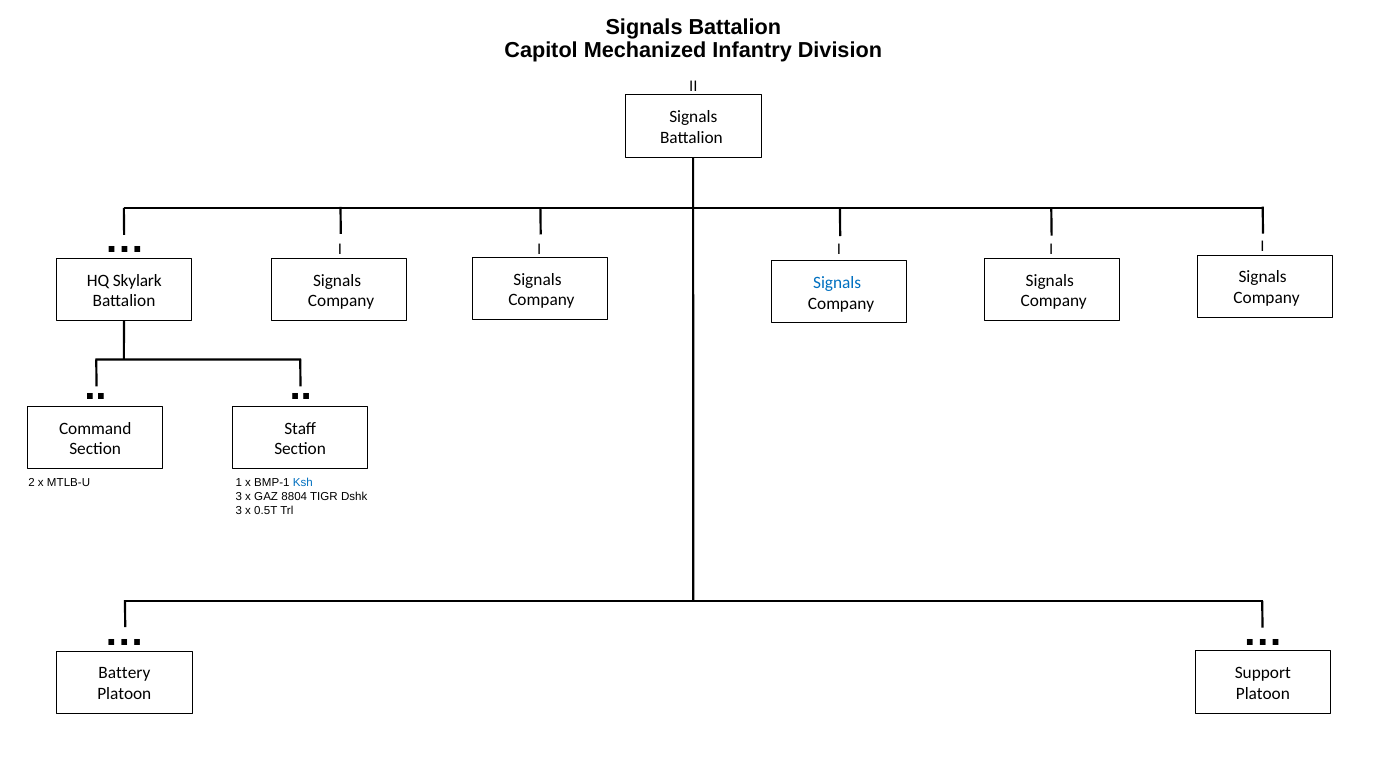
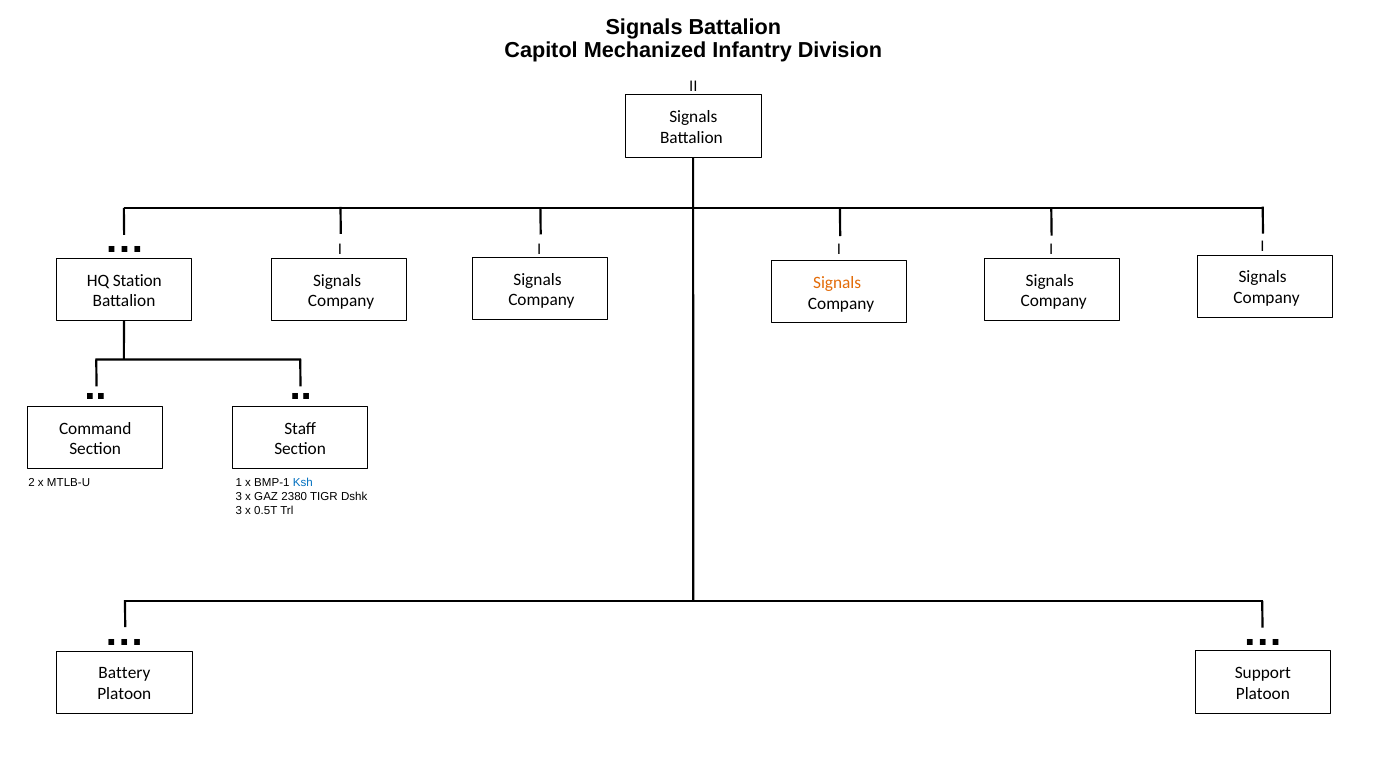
Skylark: Skylark -> Station (137, 280)
Signals colour: blue -> orange (837, 283)
8804: 8804 -> 2380 (294, 497)
